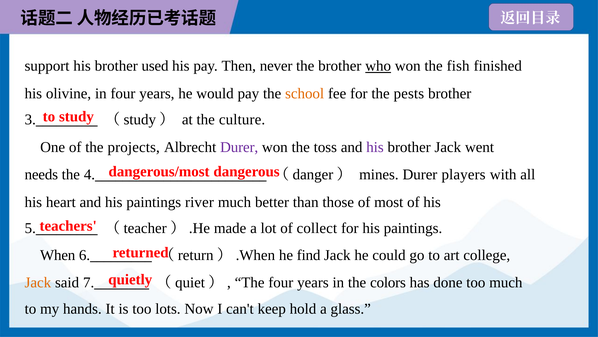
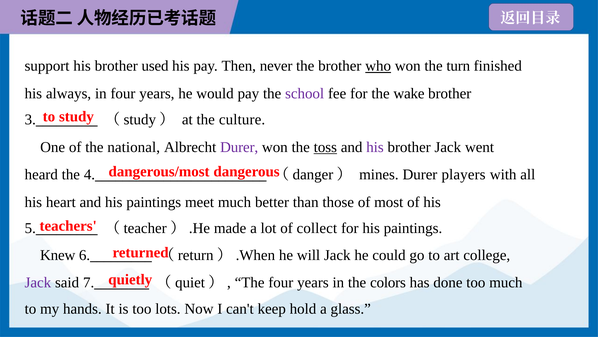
fish: fish -> turn (458, 66)
olivine: olivine -> always (69, 93)
school colour: orange -> purple (305, 93)
pests: pests -> wake (409, 93)
projects: projects -> national (134, 147)
toss underline: none -> present (325, 147)
needs: needs -> heard (41, 174)
river: river -> meet (200, 202)
When: When -> Knew (58, 255)
find: find -> will (309, 255)
Jack colour: orange -> purple (38, 282)
